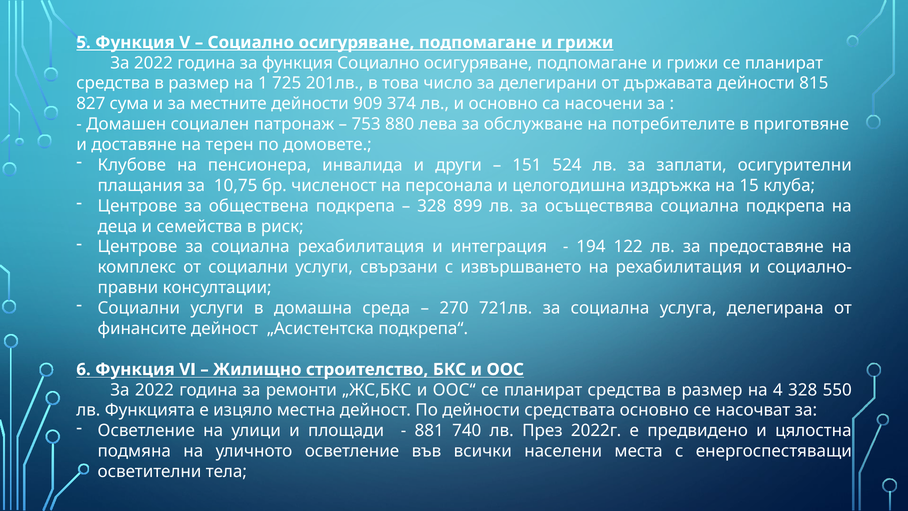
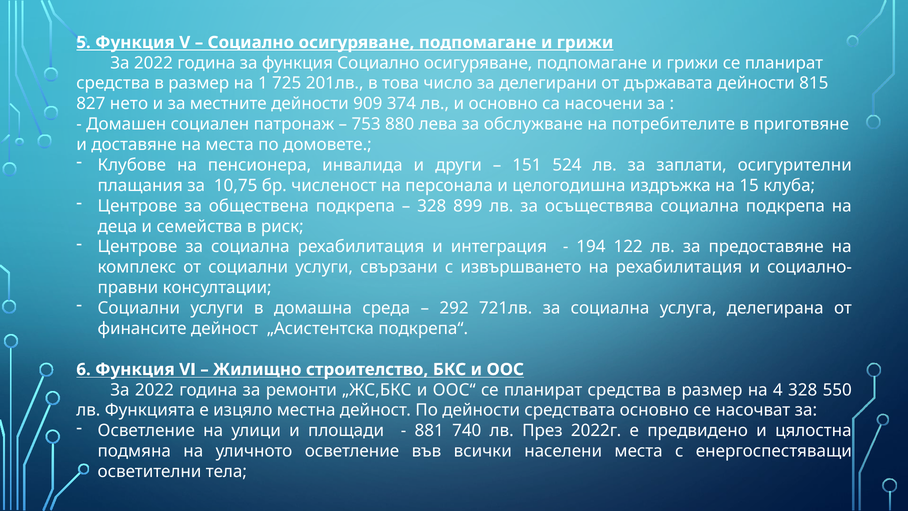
сума: сума -> нето (129, 104)
на терен: терен -> места (230, 145)
270: 270 -> 292 (454, 308)
